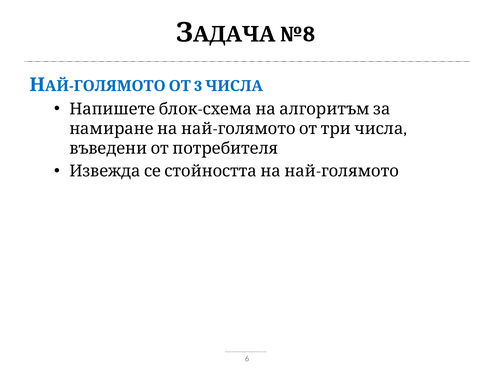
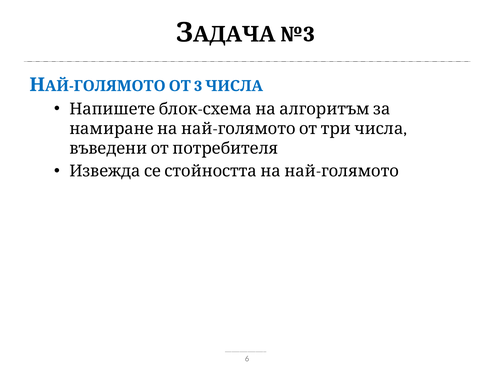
№8: №8 -> №3 (297, 34)
